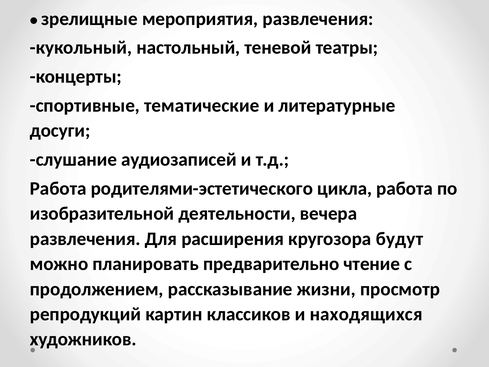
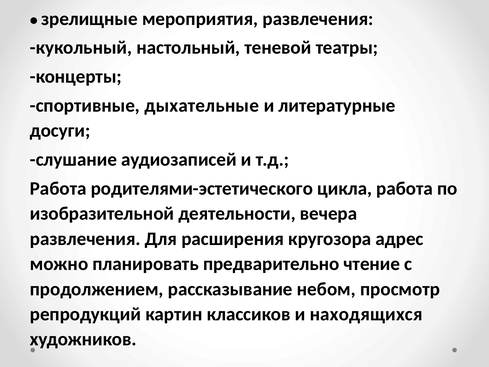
тематические: тематические -> дыхательные (202, 106)
будут: будут -> адрес (400, 239)
жизни: жизни -> небом (326, 289)
